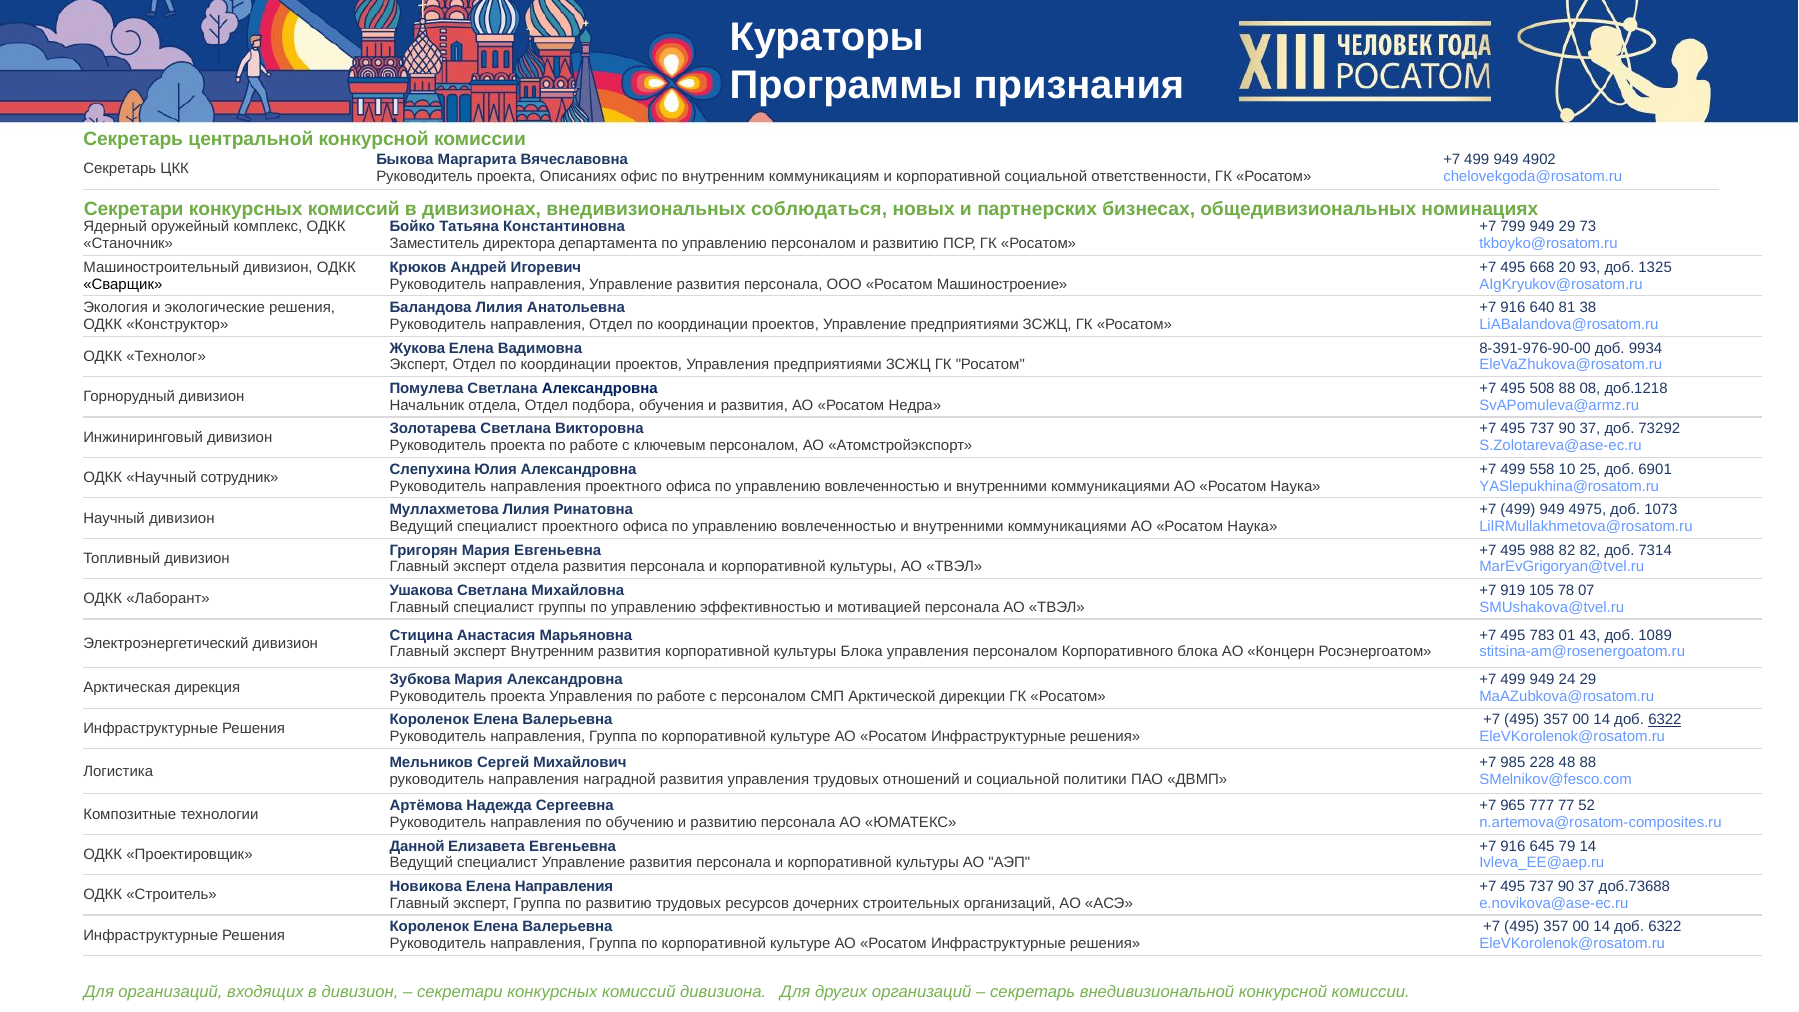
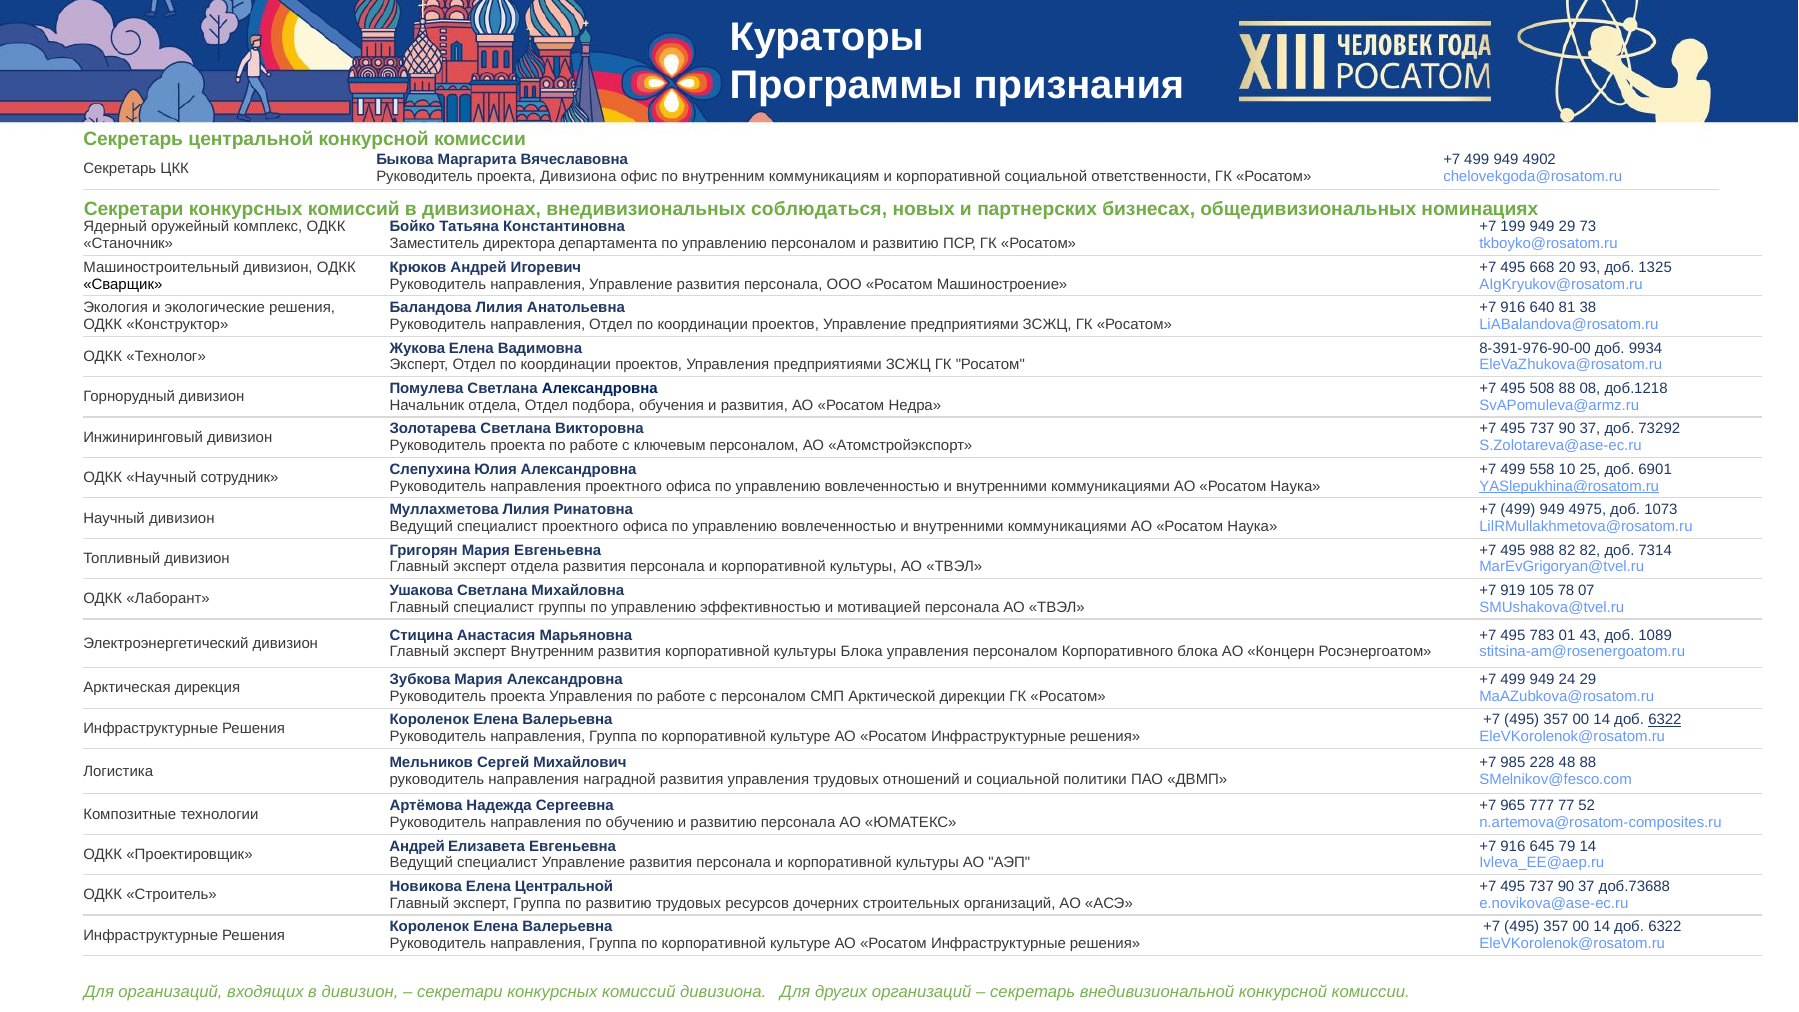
проекта Описаниях: Описаниях -> Дивизиона (578, 177)
799: 799 -> 199 (1513, 227)
YASlepukhina@rosatom.ru underline: none -> present (1569, 486)
Данной: Данной -> Андрей (417, 846)
Елена Направления: Направления -> Центральной (564, 886)
